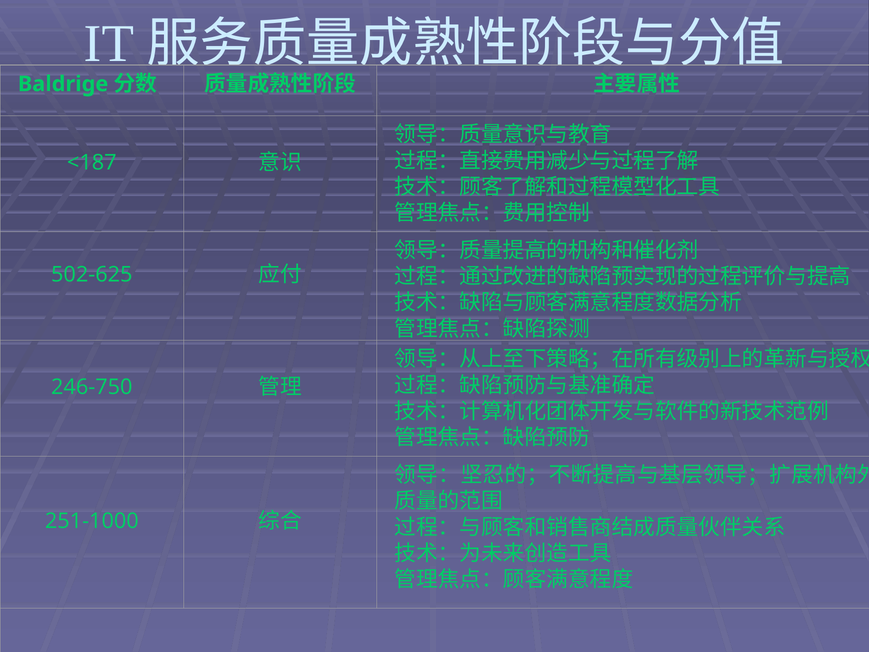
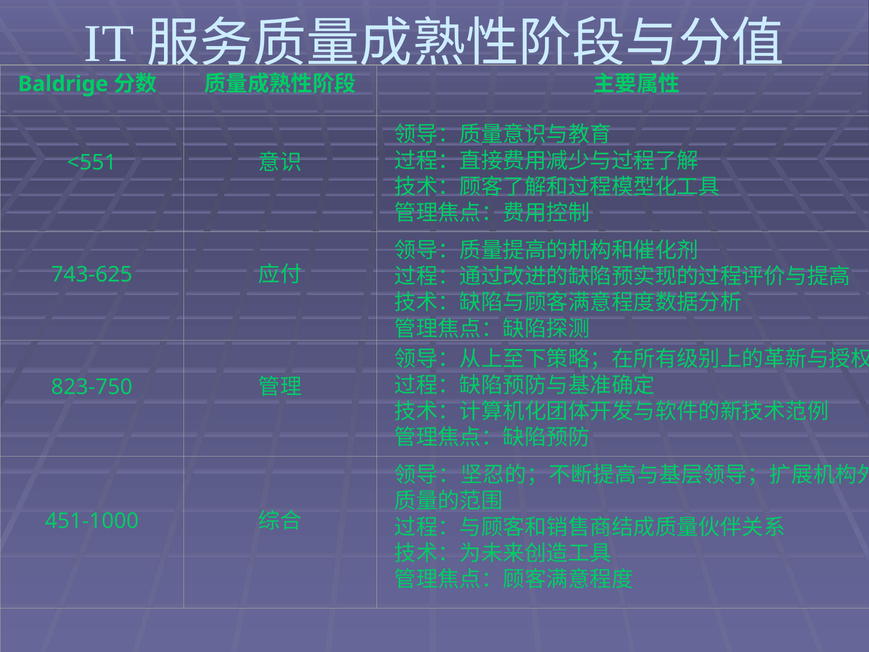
<187: <187 -> <551 (92, 162)
502-625: 502-625 -> 743-625 (92, 275)
246-750: 246-750 -> 823-750 (92, 387)
251-1000: 251-1000 -> 451-1000 (92, 521)
